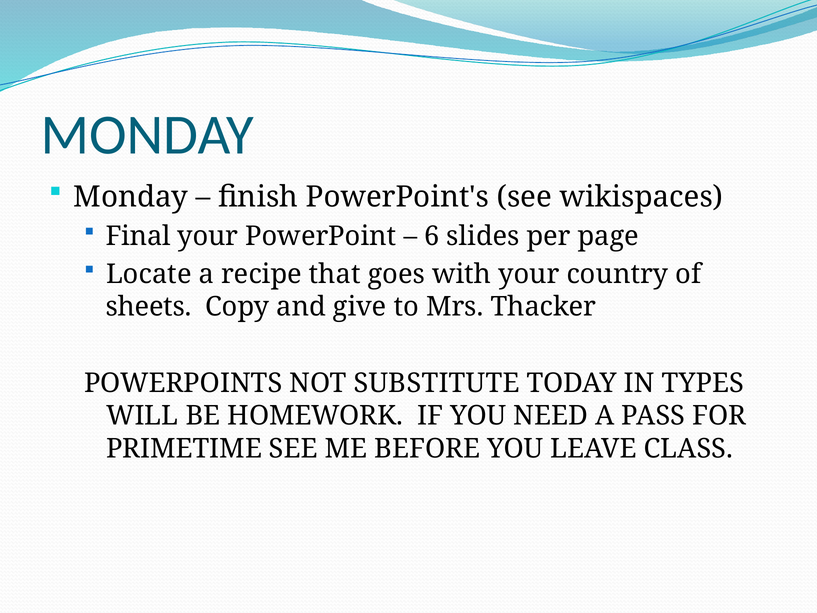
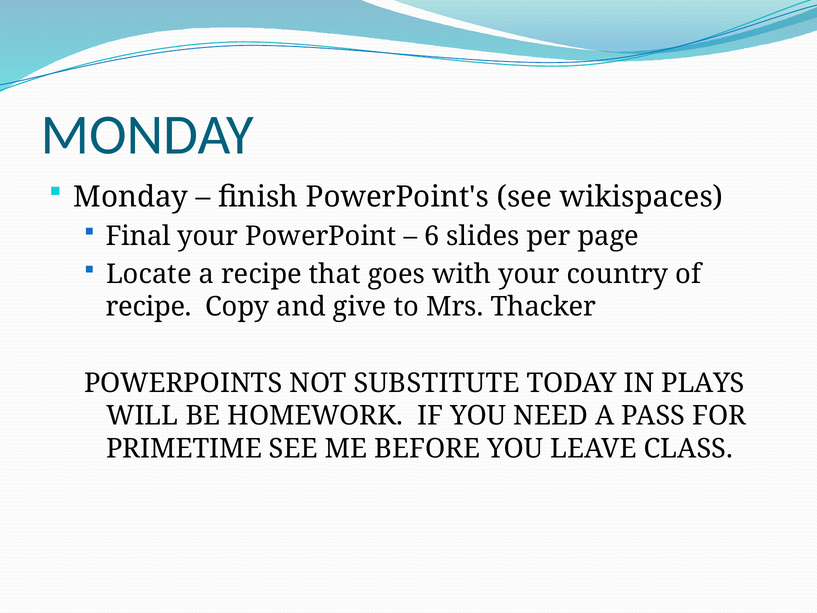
sheets: sheets -> recipe (149, 307)
TYPES: TYPES -> PLAYS (703, 383)
